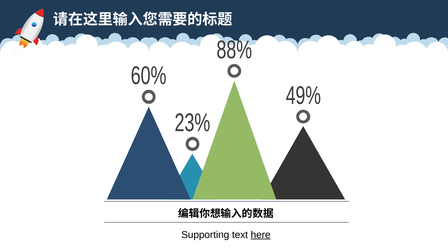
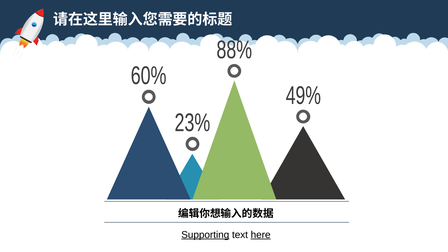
Supporting underline: none -> present (205, 235)
